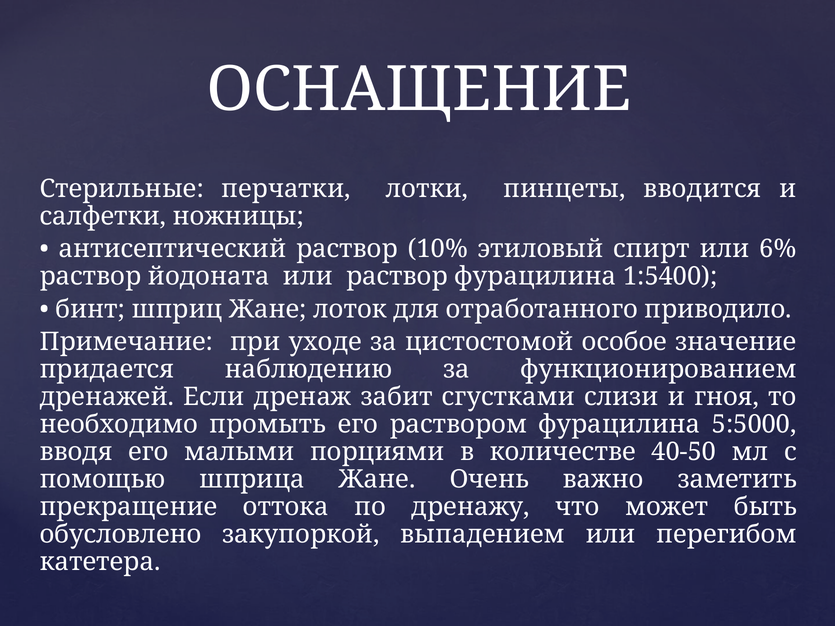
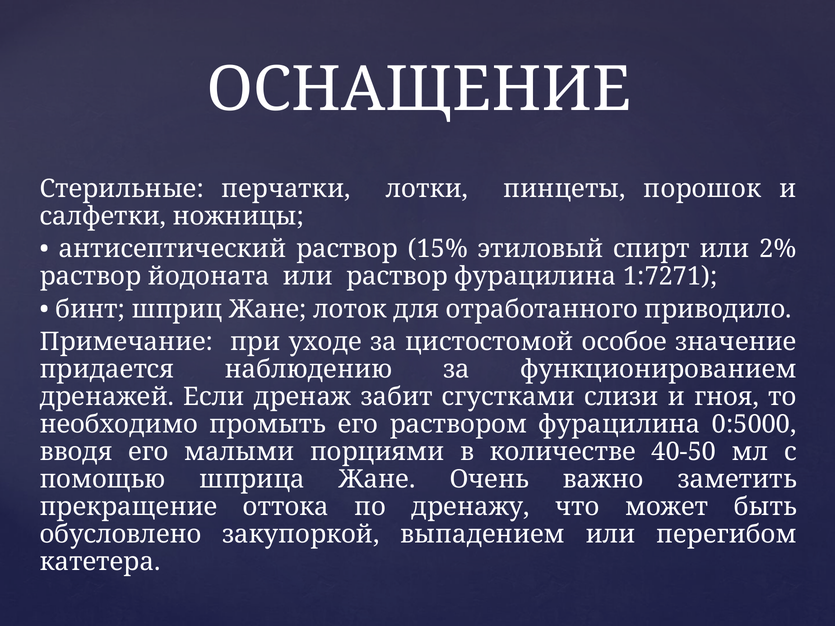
вводится: вводится -> порошок (702, 189)
10%: 10% -> 15% (438, 249)
6%: 6% -> 2% (778, 249)
1:5400: 1:5400 -> 1:7271 (670, 277)
5:5000: 5:5000 -> 0:5000 (754, 424)
